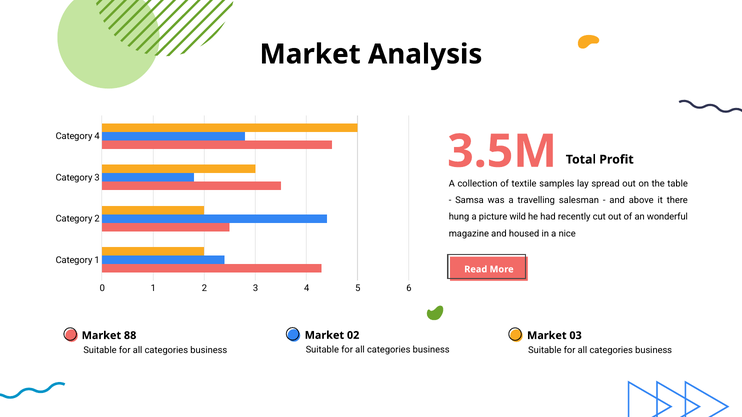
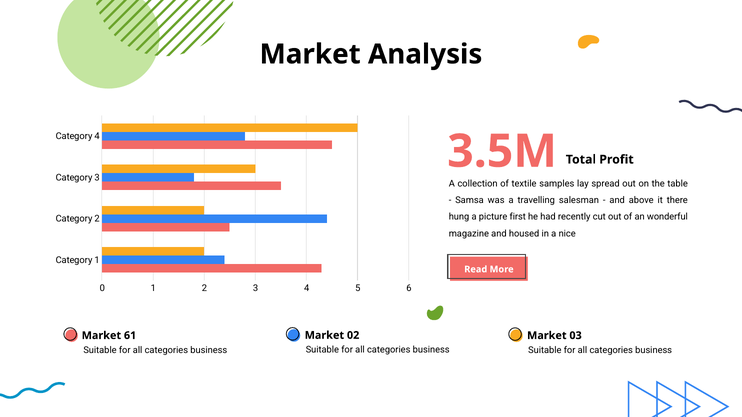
wild: wild -> first (518, 217)
88: 88 -> 61 (130, 336)
